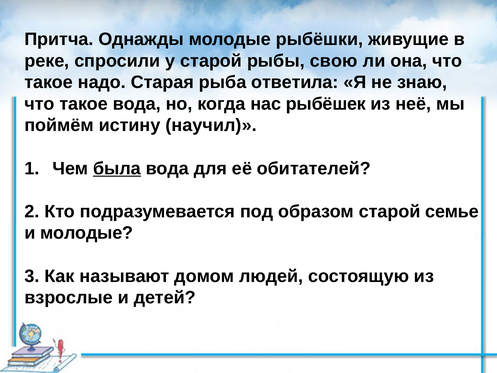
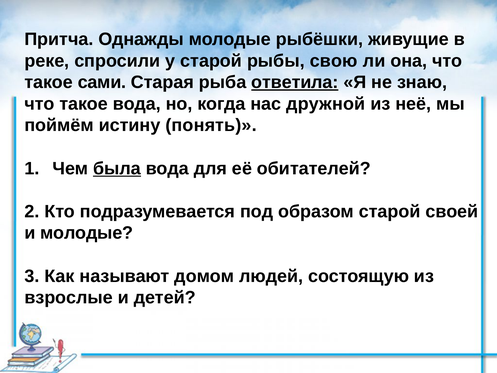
надо: надо -> сами (102, 82)
ответила underline: none -> present (295, 82)
рыбёшек: рыбёшек -> дружной (326, 104)
научил: научил -> понять (211, 125)
семье: семье -> своей (452, 211)
